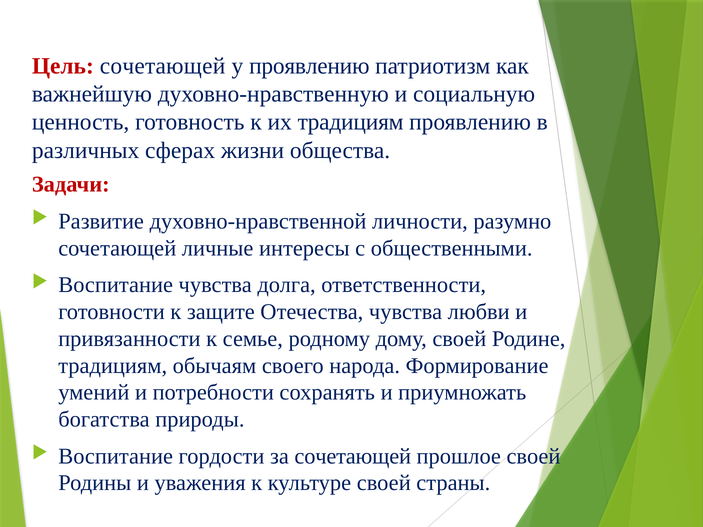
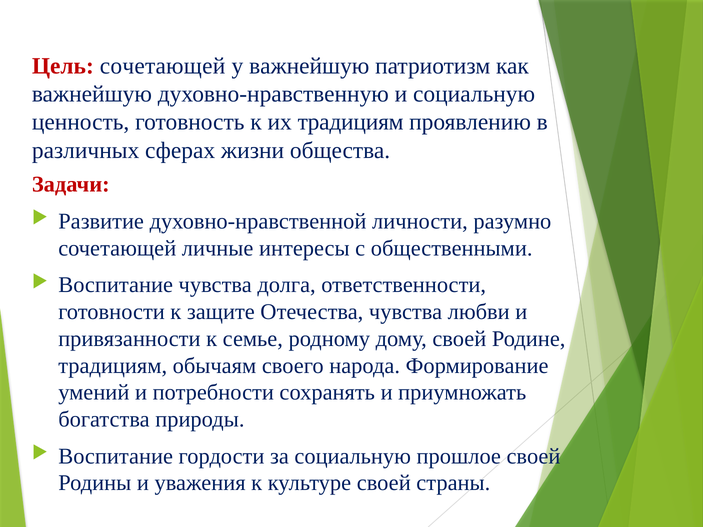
у проявлению: проявлению -> важнейшую (309, 66)
за сочетающей: сочетающей -> социальную (353, 456)
